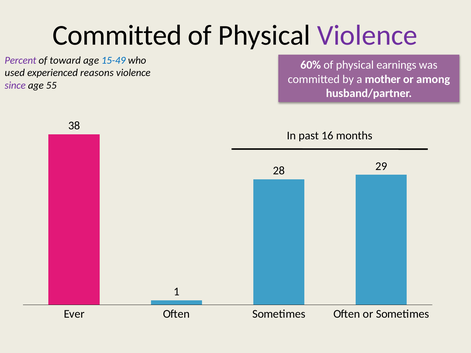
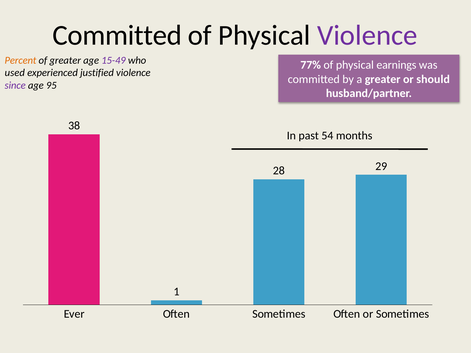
Percent colour: purple -> orange (21, 60)
of toward: toward -> greater (65, 60)
15-49 colour: blue -> purple (114, 60)
60%: 60% -> 77% (311, 65)
reasons: reasons -> justified (97, 73)
a mother: mother -> greater (383, 79)
among: among -> should (433, 79)
55: 55 -> 95 (51, 85)
16: 16 -> 54 (327, 136)
